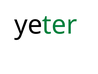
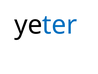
ter colour: green -> blue (60, 25)
